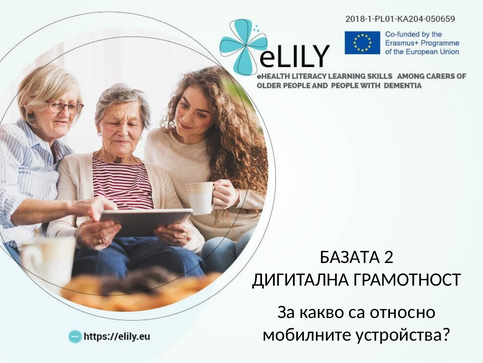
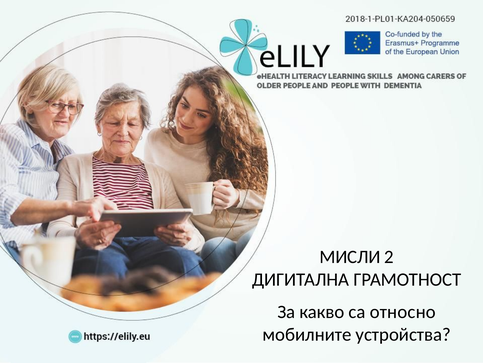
БАЗАТА: БАЗАТА -> МИСЛИ (350, 256)
